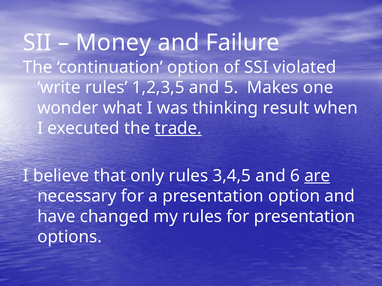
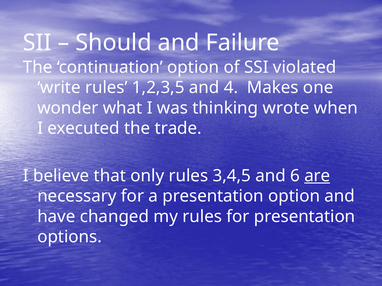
Money: Money -> Should (113, 43)
5: 5 -> 4 (231, 88)
result: result -> wrote (286, 108)
trade underline: present -> none (178, 129)
